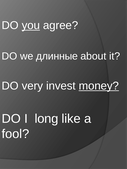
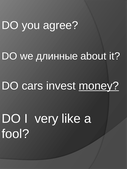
you underline: present -> none (31, 25)
very: very -> cars (32, 86)
long: long -> very (46, 119)
